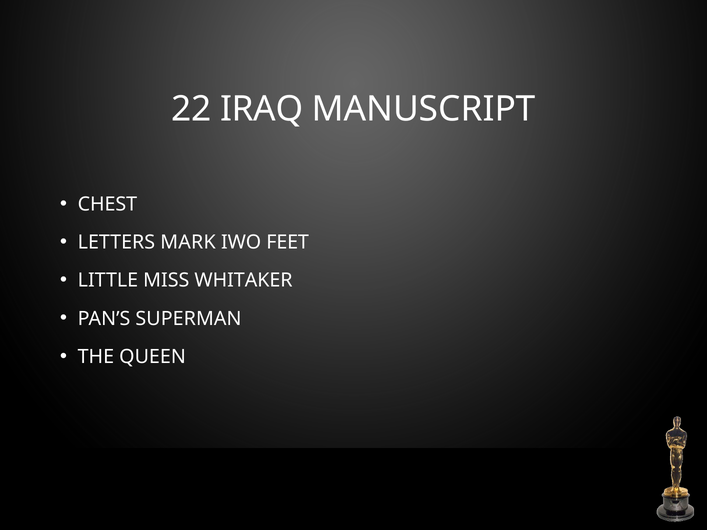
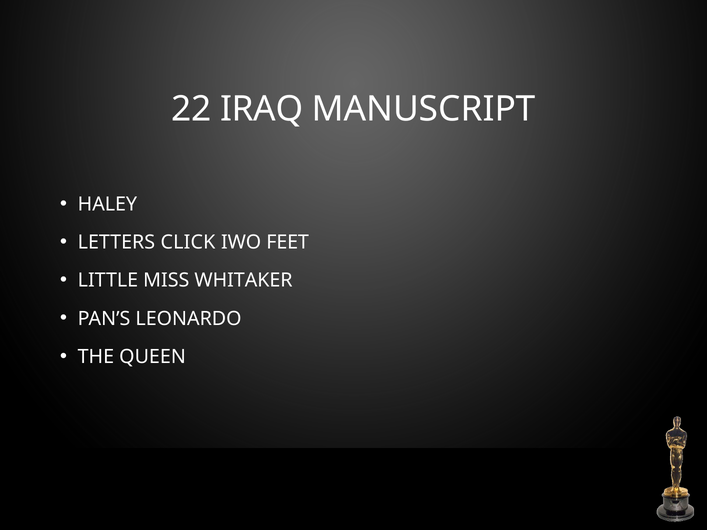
CHEST: CHEST -> HALEY (107, 204)
MARK: MARK -> CLICK (188, 243)
SUPERMAN: SUPERMAN -> LEONARDO (189, 319)
